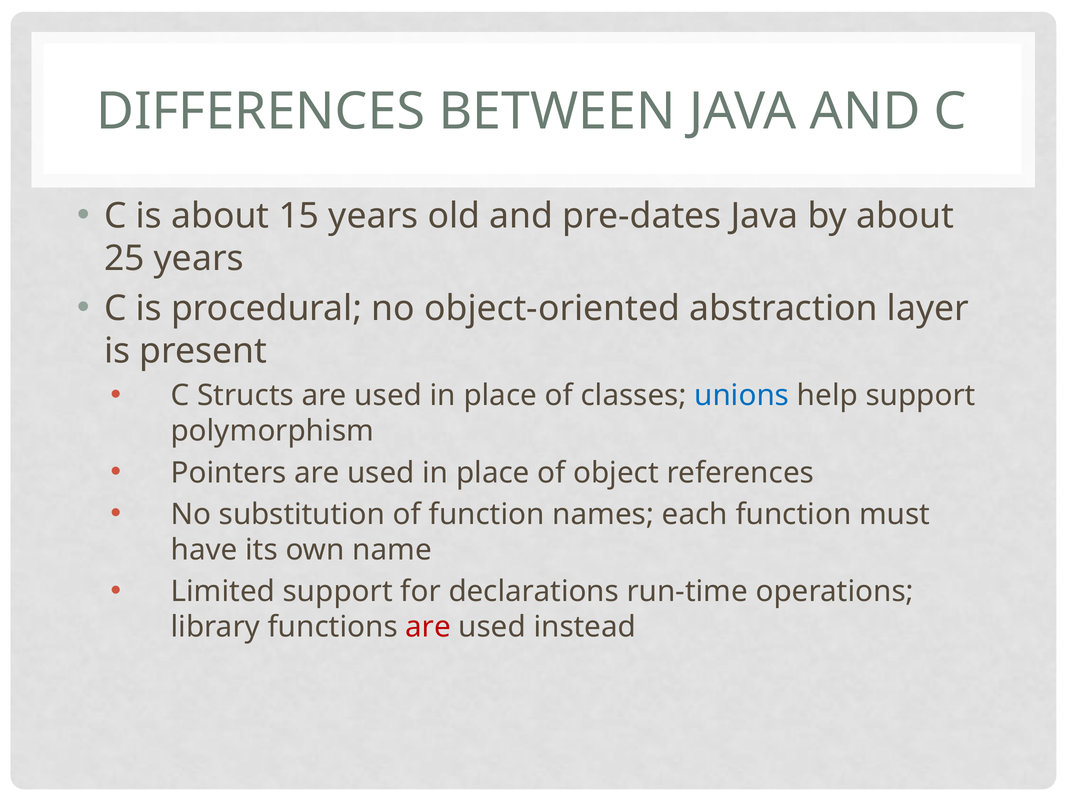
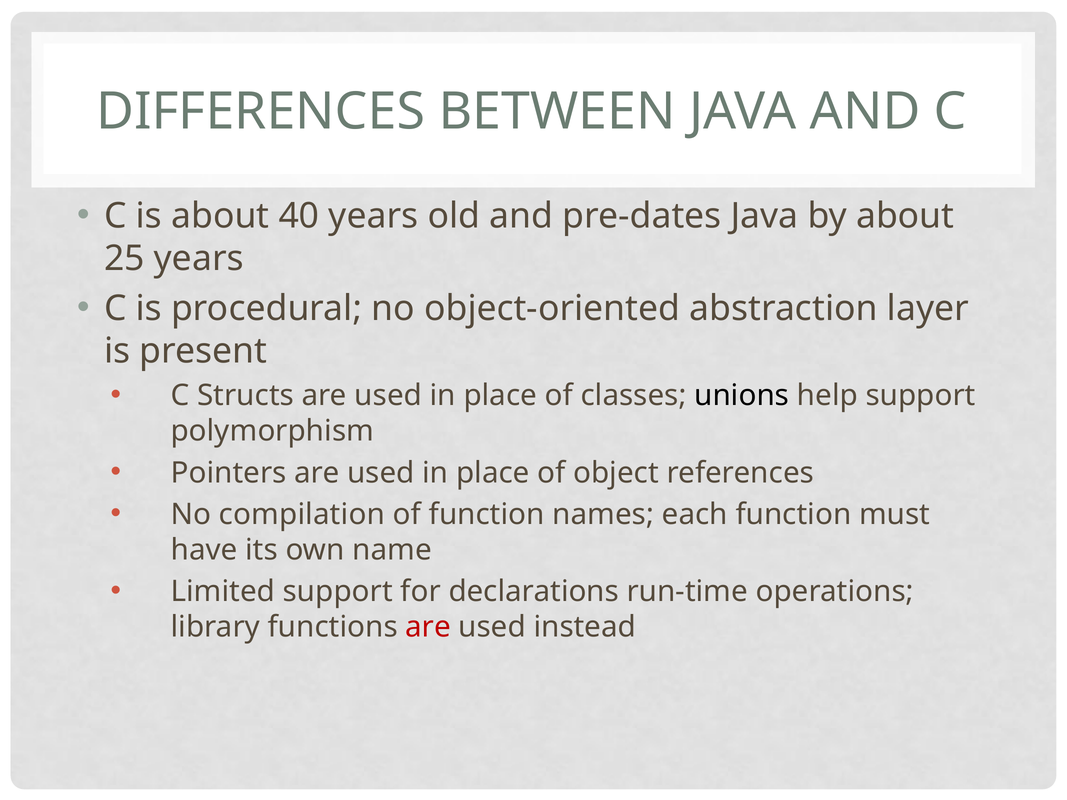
15: 15 -> 40 (299, 216)
unions colour: blue -> black (742, 396)
substitution: substitution -> compilation (302, 514)
